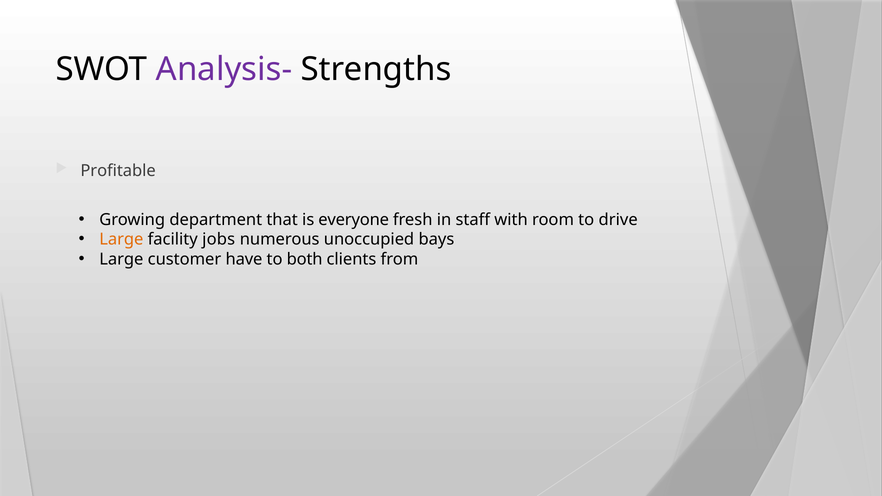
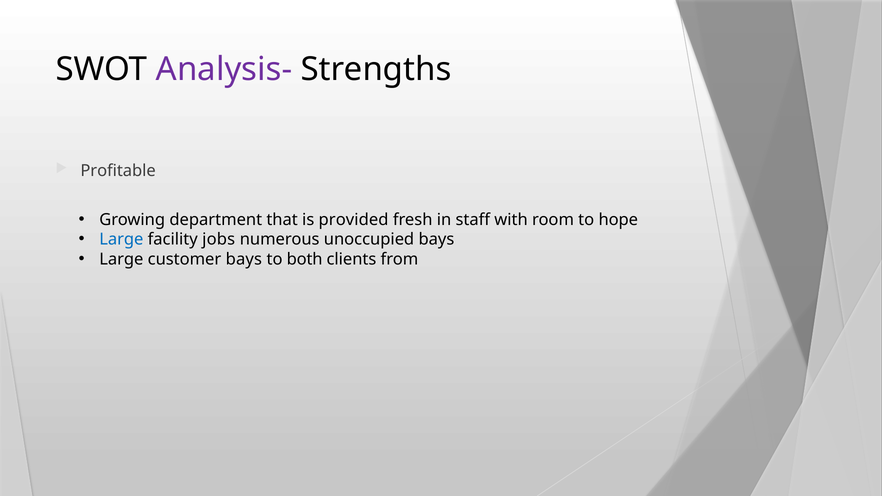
everyone: everyone -> provided (354, 220)
drive: drive -> hope (618, 220)
Large colour: orange -> blue (121, 239)
customer have: have -> bays (244, 259)
